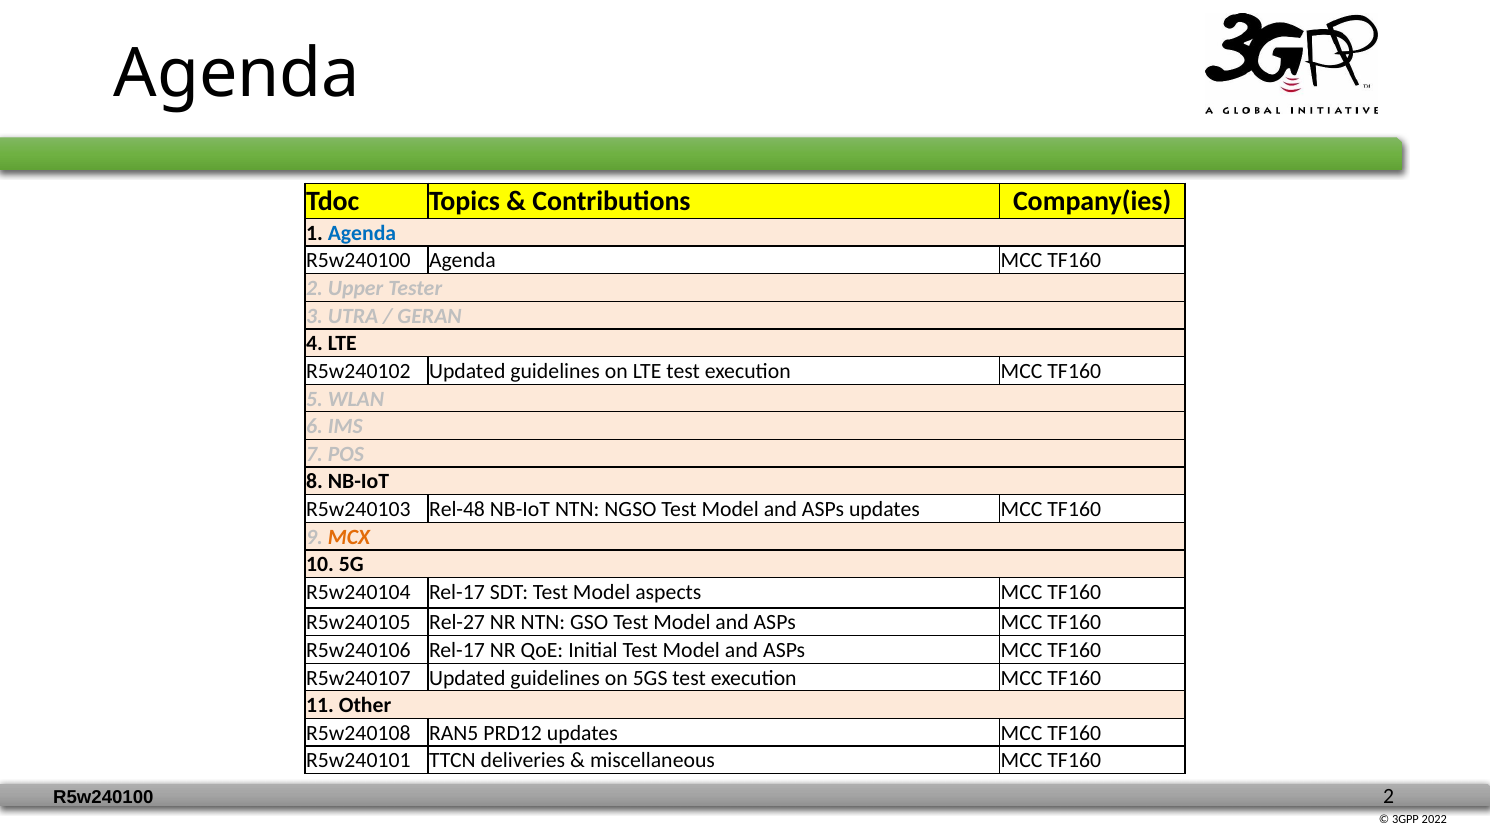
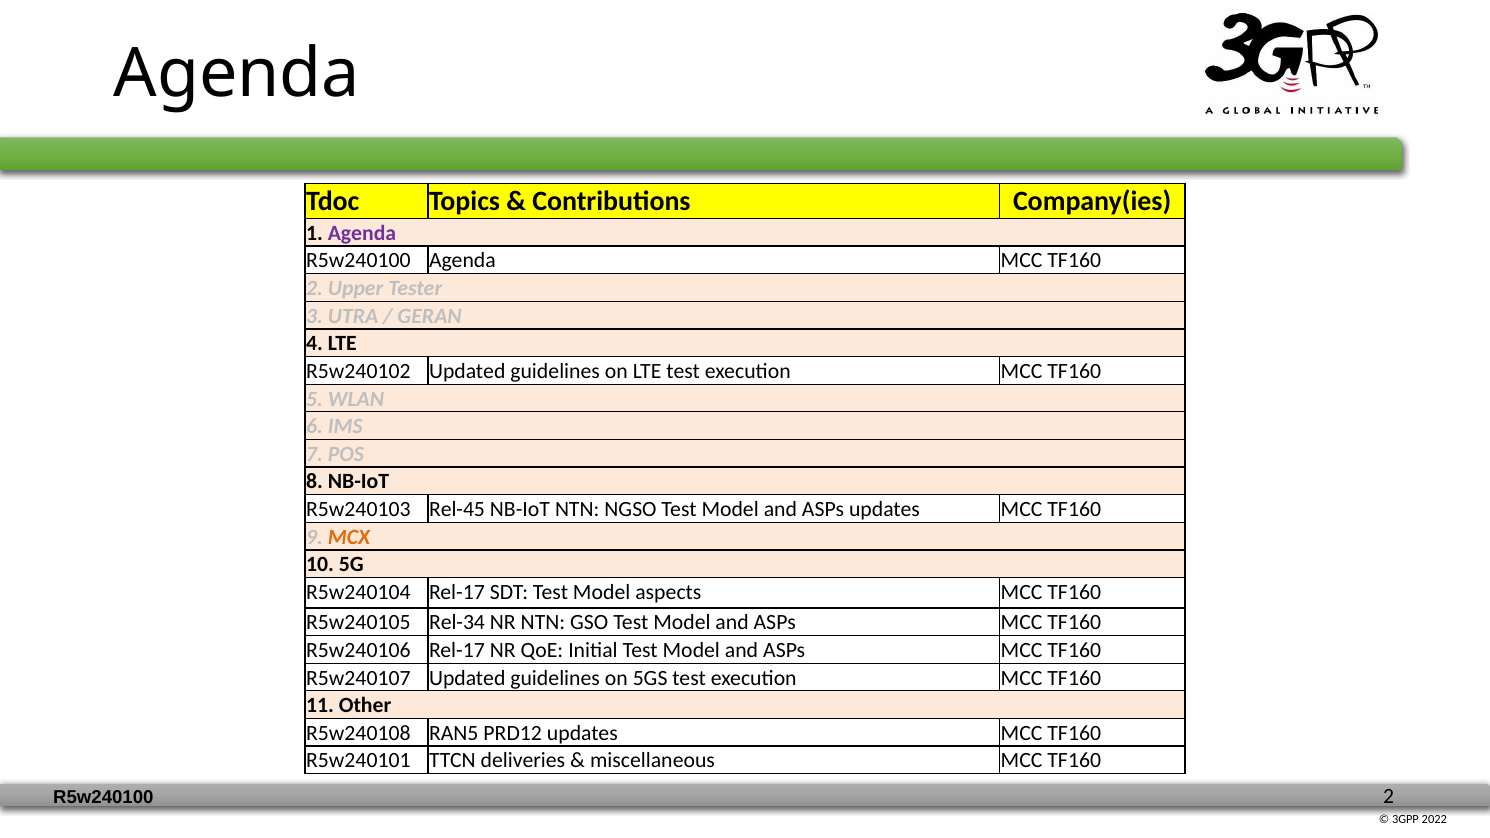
Agenda colour: blue -> purple (362, 233)
Rel-48: Rel-48 -> Rel-45 (457, 509)
Rel-27: Rel-27 -> Rel-34 (457, 623)
